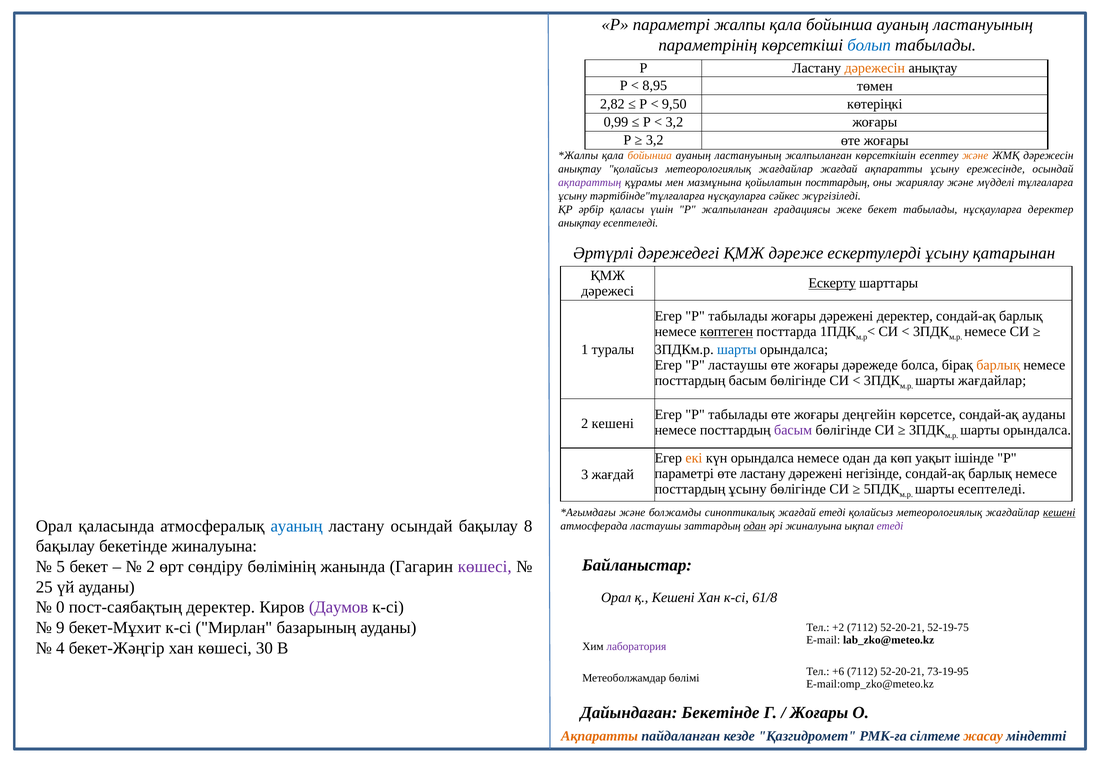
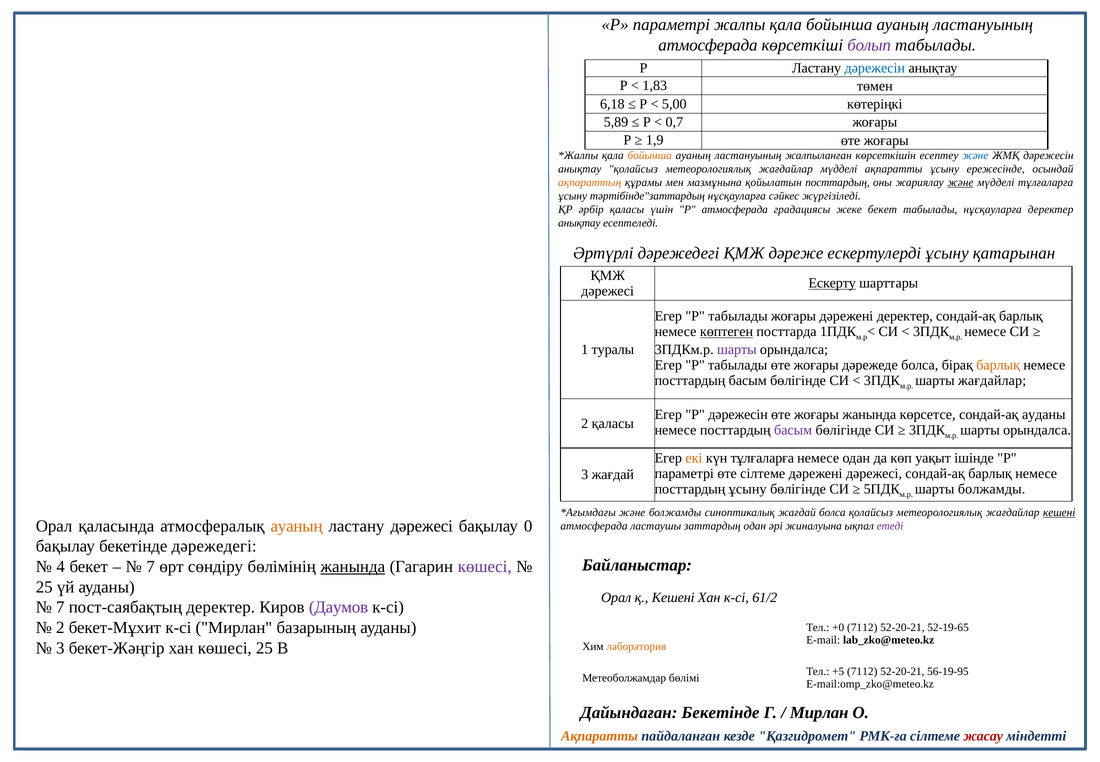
параметрінің: параметрінің -> атмосферада (708, 45)
болып colour: blue -> purple (869, 45)
дәрежесін colour: orange -> blue (875, 68)
8,95: 8,95 -> 1,83 (655, 86)
2,82: 2,82 -> 6,18 (612, 104)
9,50: 9,50 -> 5,00 (674, 104)
0,99: 0,99 -> 5,89 (616, 122)
3,2: 3,2 -> 0,7 (674, 122)
3,2: 3,2 -> 1,9 (655, 140)
және colour: orange -> blue (975, 155)
жағдайлар жағдай: жағдай -> мүдделі (839, 169)
ақпараттың colour: purple -> orange (590, 182)
және underline: none -> present (960, 182)
тәртібінде"тұлғаларға: тәртібінде"тұлғаларға -> тәртібінде"заттардың (647, 196)
Р жалпыланған: жалпыланған -> атмосферада (735, 209)
шарты colour: blue -> purple (737, 349)
P ластаушы: ластаушы -> табылады (738, 365)
табылады: табылады -> дәрежесін (738, 414)
жоғары деңгейін: деңгейін -> жанында (869, 414)
2 кешені: кешені -> қаласы (613, 423)
күн орындалса: орындалса -> тұлғаларға (762, 458)
өте ластану: ластану -> сілтеме (763, 473)
дәрежені негізінде: негізінде -> дәрежесі (874, 473)
шарты есептеледі: есептеледі -> болжамды (992, 489)
жағдай етеді: етеді -> болса (832, 512)
ауаның colour: blue -> orange (297, 526)
ластану осындай: осындай -> дәрежесі (422, 526)
8: 8 -> 0 (528, 526)
одан underline: present -> none (755, 526)
бекетінде жиналуына: жиналуына -> дәрежедегі (214, 546)
5: 5 -> 4 (61, 566)
2: 2 -> 7 (151, 566)
жанында underline: none -> present (353, 566)
61/8: 61/8 -> 61/2 (765, 597)
0: 0 -> 7 (60, 607)
9: 9 -> 2 (60, 627)
+2: +2 -> +0 (838, 627)
52-19-75: 52-19-75 -> 52-19-65 (948, 627)
4: 4 -> 3 (60, 648)
көшесі 30: 30 -> 25 (264, 648)
лаборатория colour: purple -> orange (636, 646)
+6: +6 -> +5 (838, 671)
73-19-95: 73-19-95 -> 56-19-95 (948, 671)
Жоғары: Жоғары -> Мирлан (819, 712)
жасау colour: orange -> red (983, 736)
